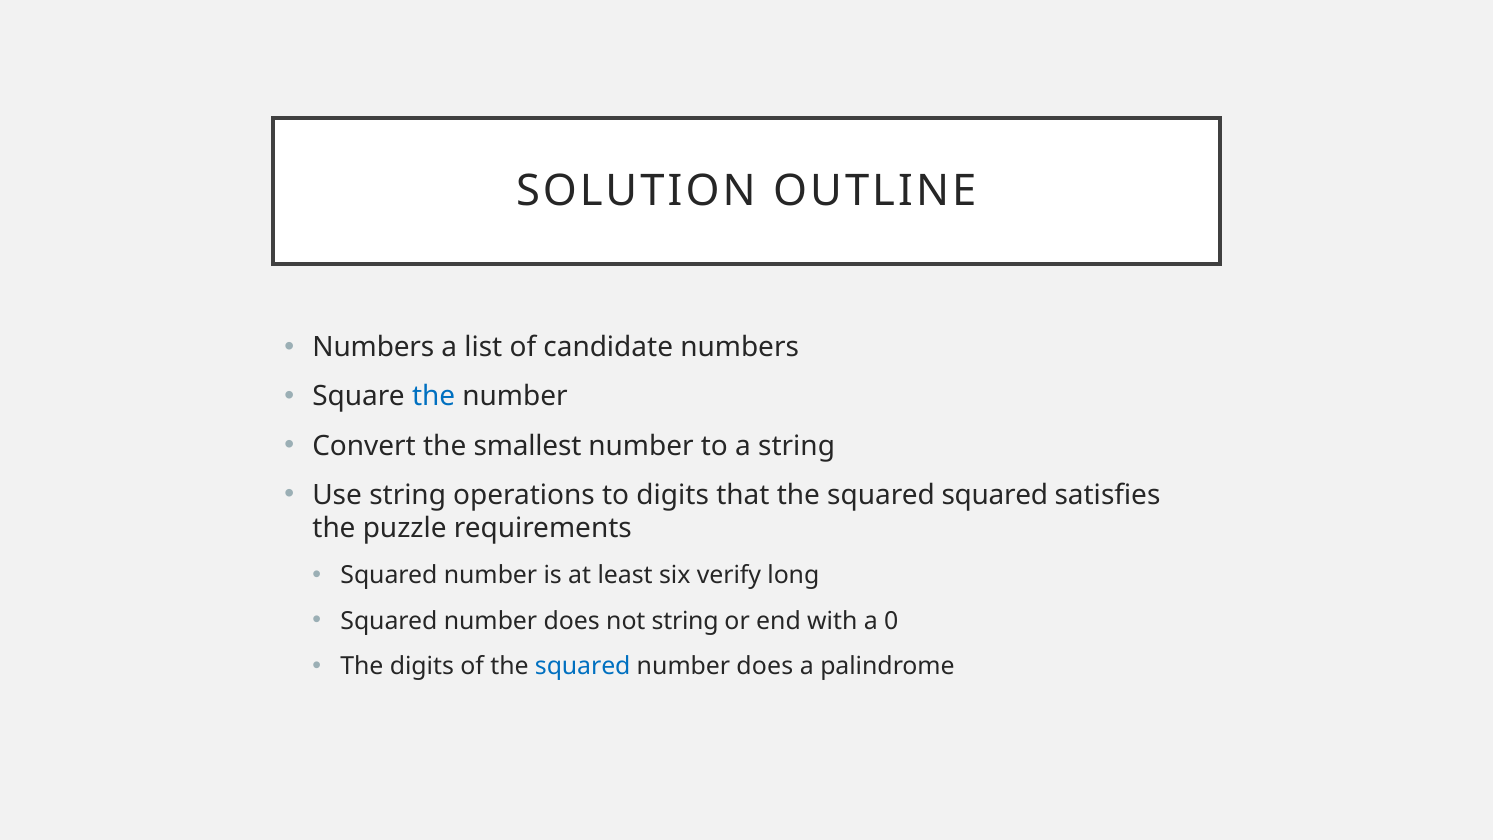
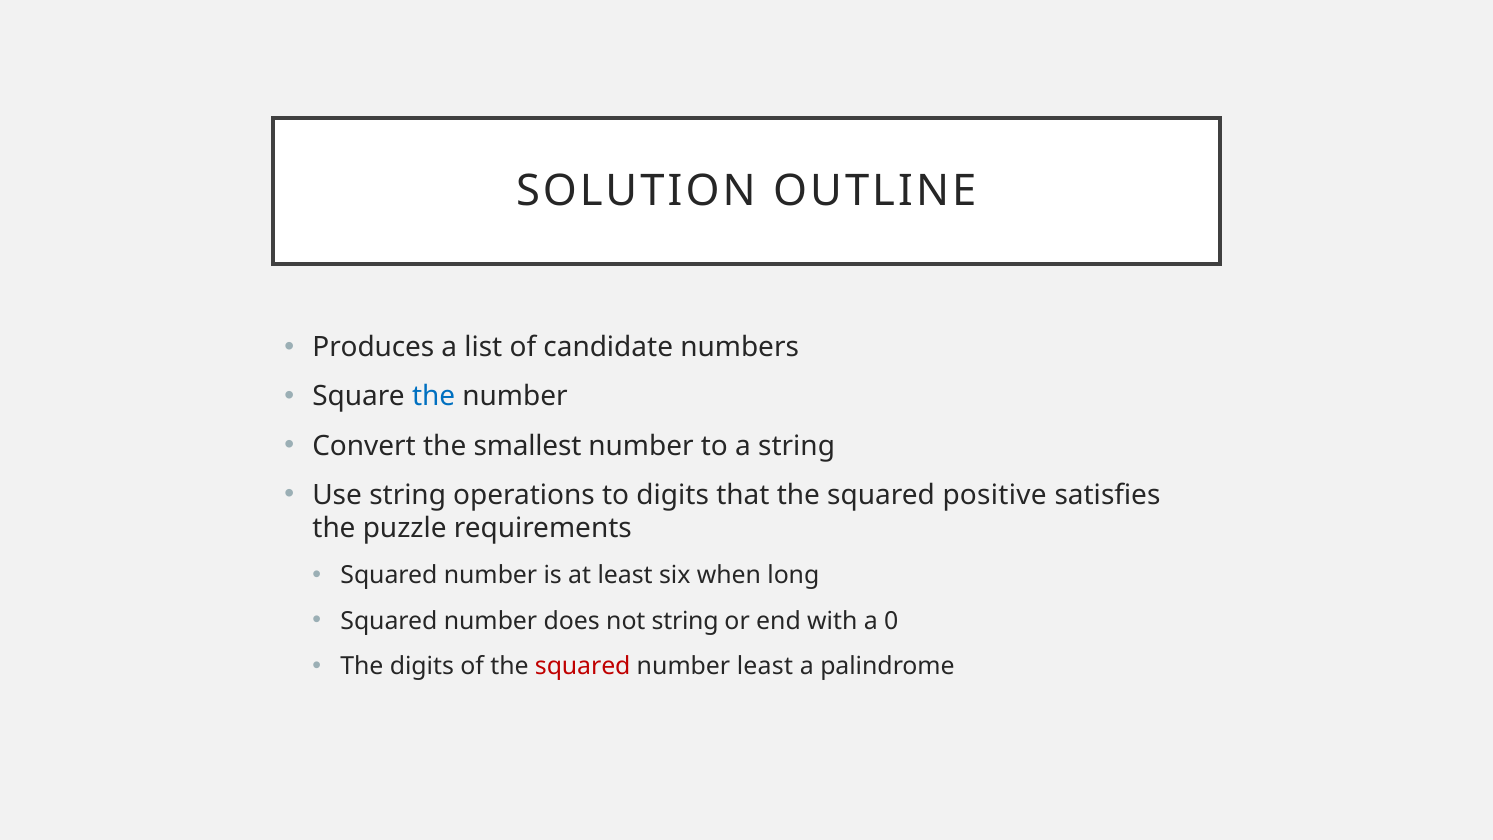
Numbers: Numbers -> Produces (373, 347)
squared squared: squared -> positive (995, 495)
verify: verify -> when (729, 575)
squared colour: blue -> red (583, 666)
does: does -> least (765, 666)
